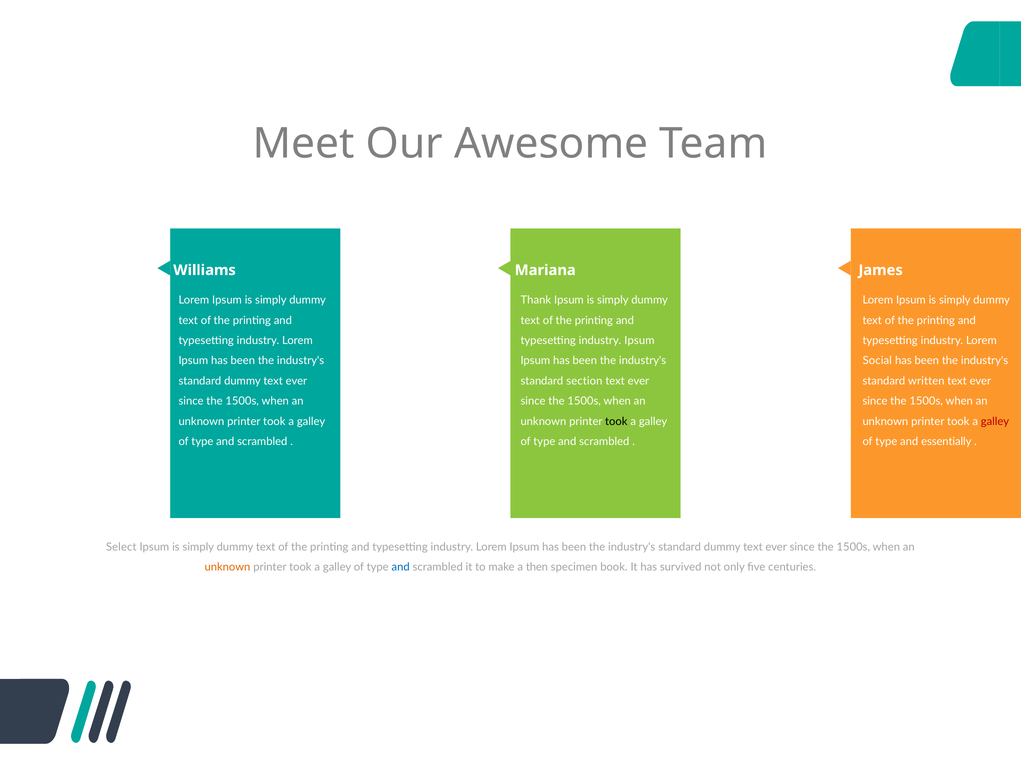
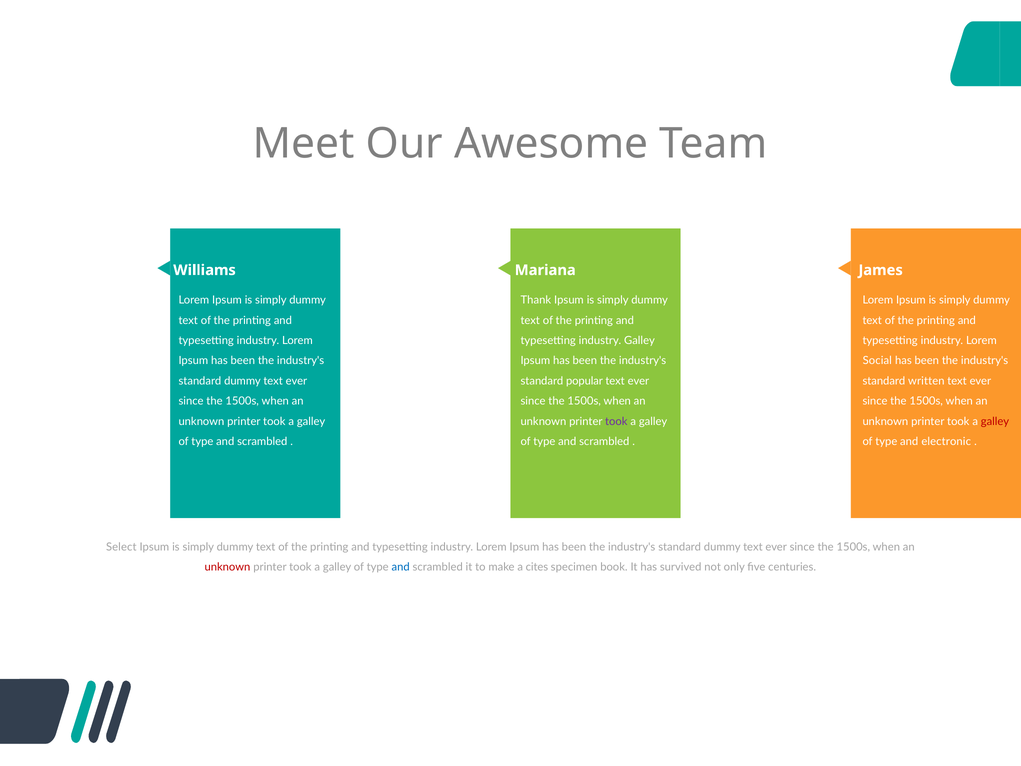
industry Ipsum: Ipsum -> Galley (639, 340)
section: section -> popular (584, 381)
took colour: black -> purple (616, 421)
essentially: essentially -> electronic (946, 441)
unknown colour: orange -> red (227, 567)
then: then -> cites (537, 567)
